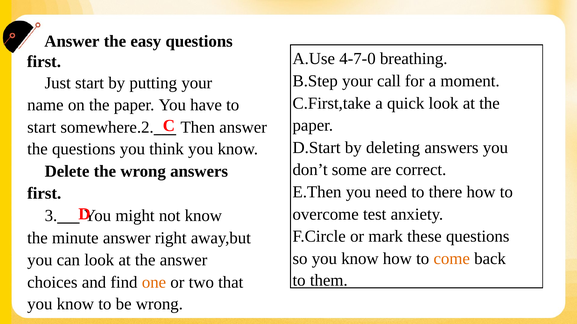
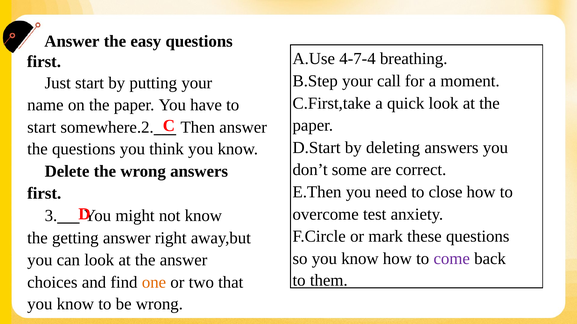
4-7-0: 4-7-0 -> 4-7-4 (357, 59)
there: there -> close (446, 192)
minute: minute -> getting (75, 238)
come colour: orange -> purple (452, 259)
